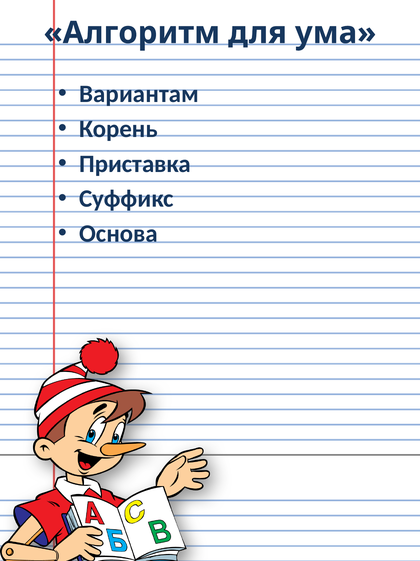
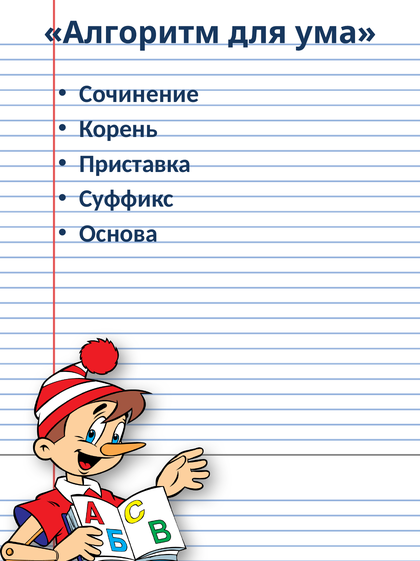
Вариантам: Вариантам -> Сочинение (139, 94)
